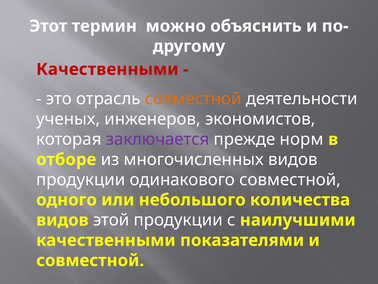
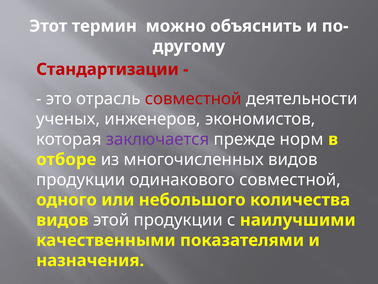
Качественными: Качественными -> Стандартизации (107, 69)
совместной colour: orange -> red (193, 99)
совместной: совместной -> назначения (90, 260)
